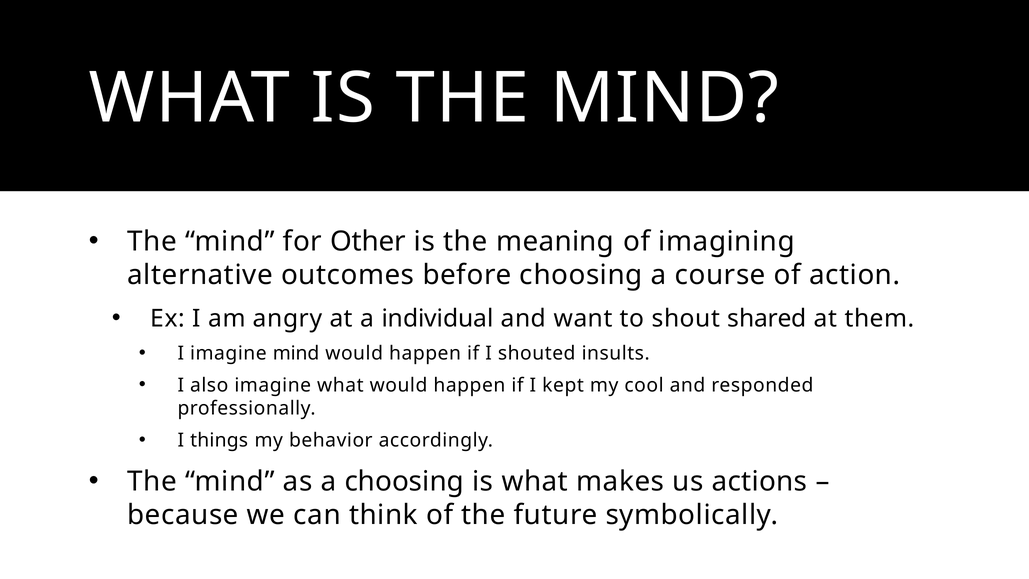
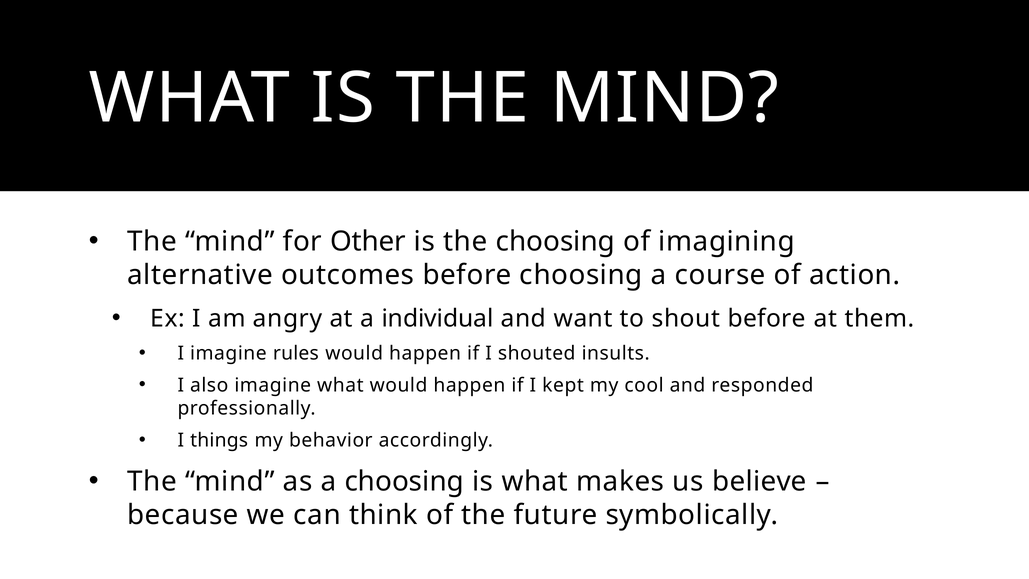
the meaning: meaning -> choosing (555, 241)
shout shared: shared -> before (767, 318)
imagine mind: mind -> rules (296, 353)
actions: actions -> believe (759, 481)
